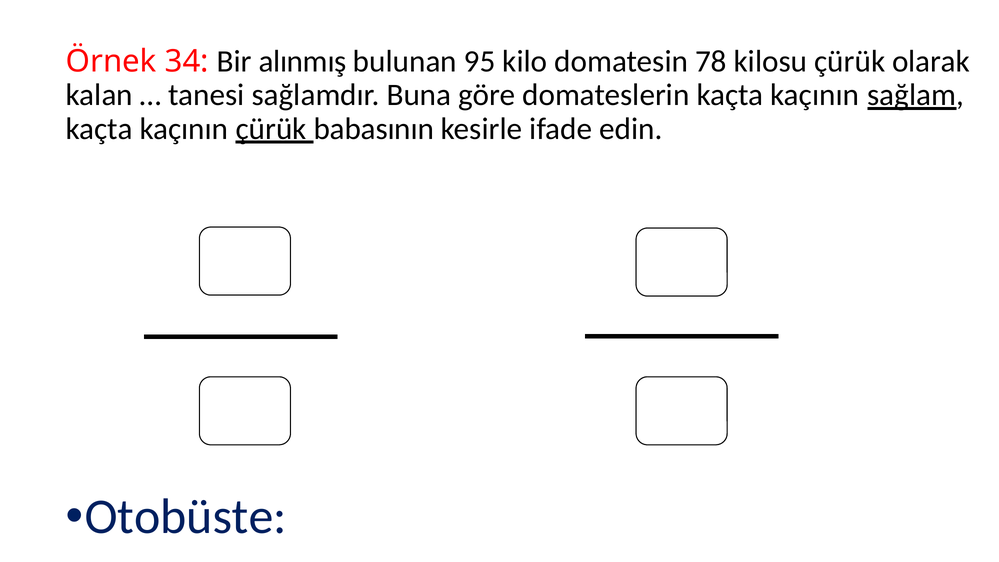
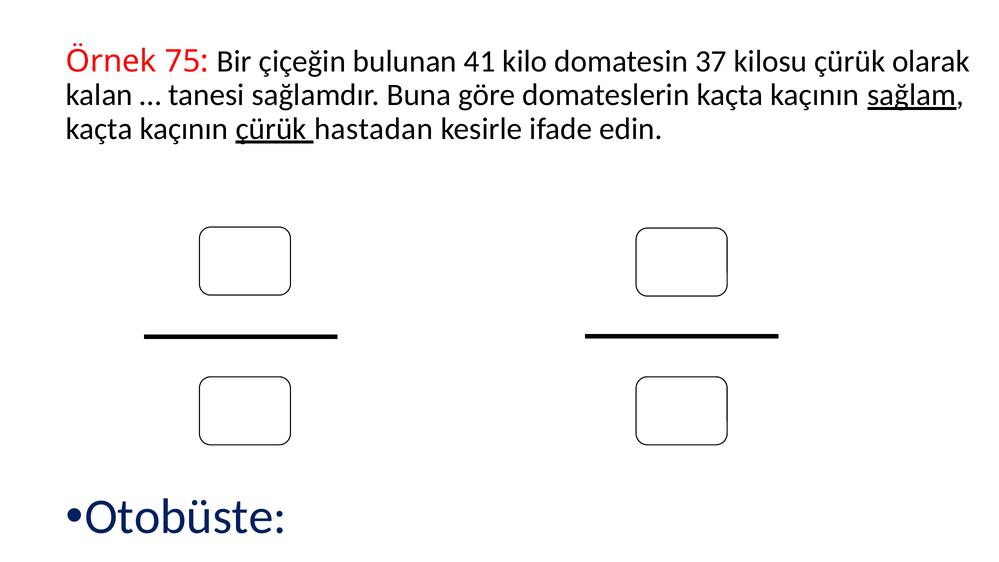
34: 34 -> 75 (187, 61)
alınmış: alınmış -> çiçeğin (302, 61)
95: 95 -> 41 (480, 61)
78: 78 -> 37 (711, 61)
babasının: babasının -> hastadan (374, 129)
